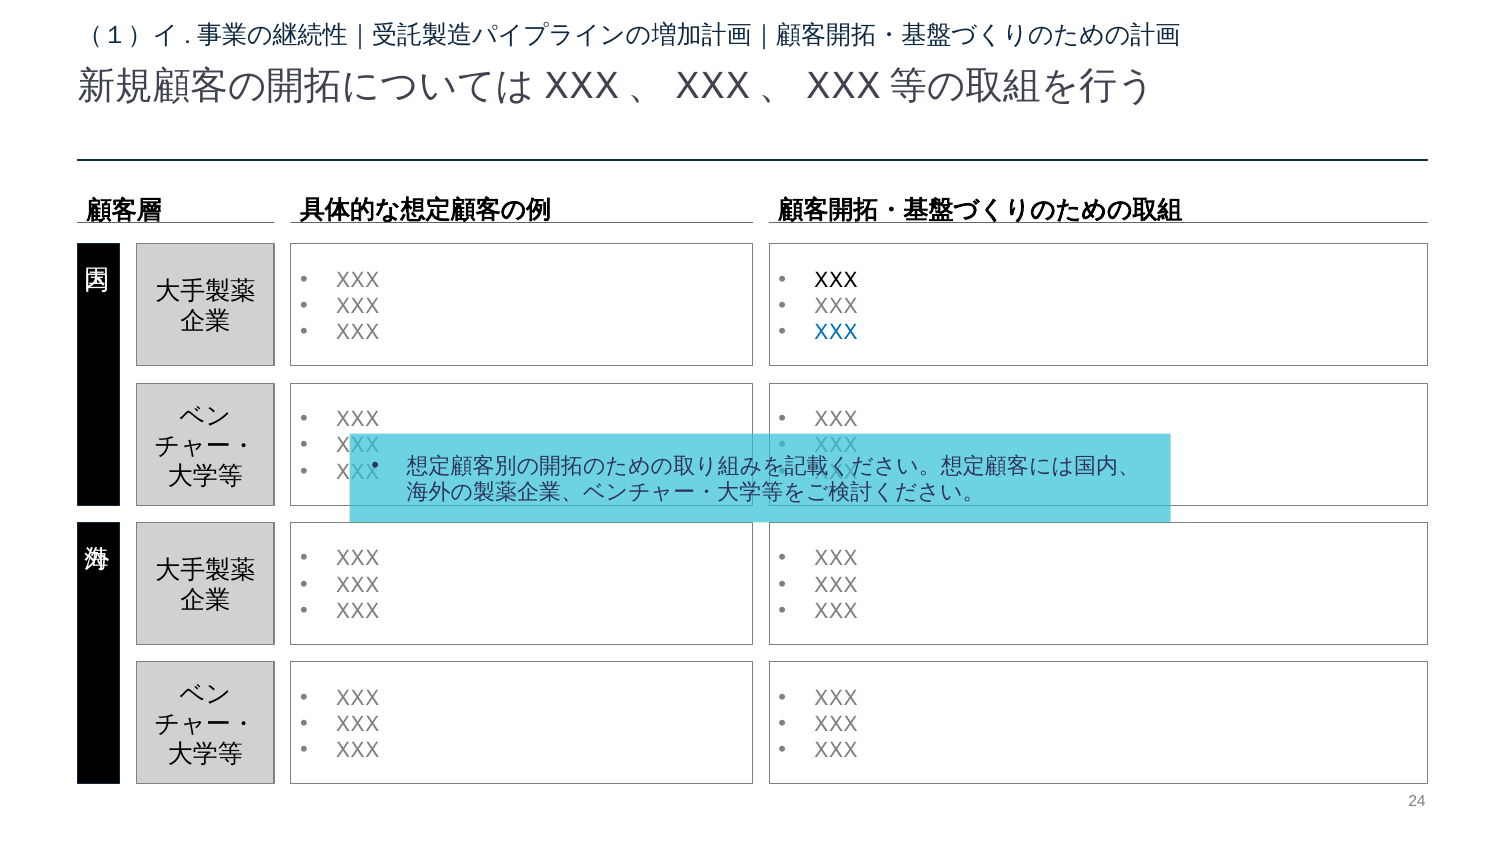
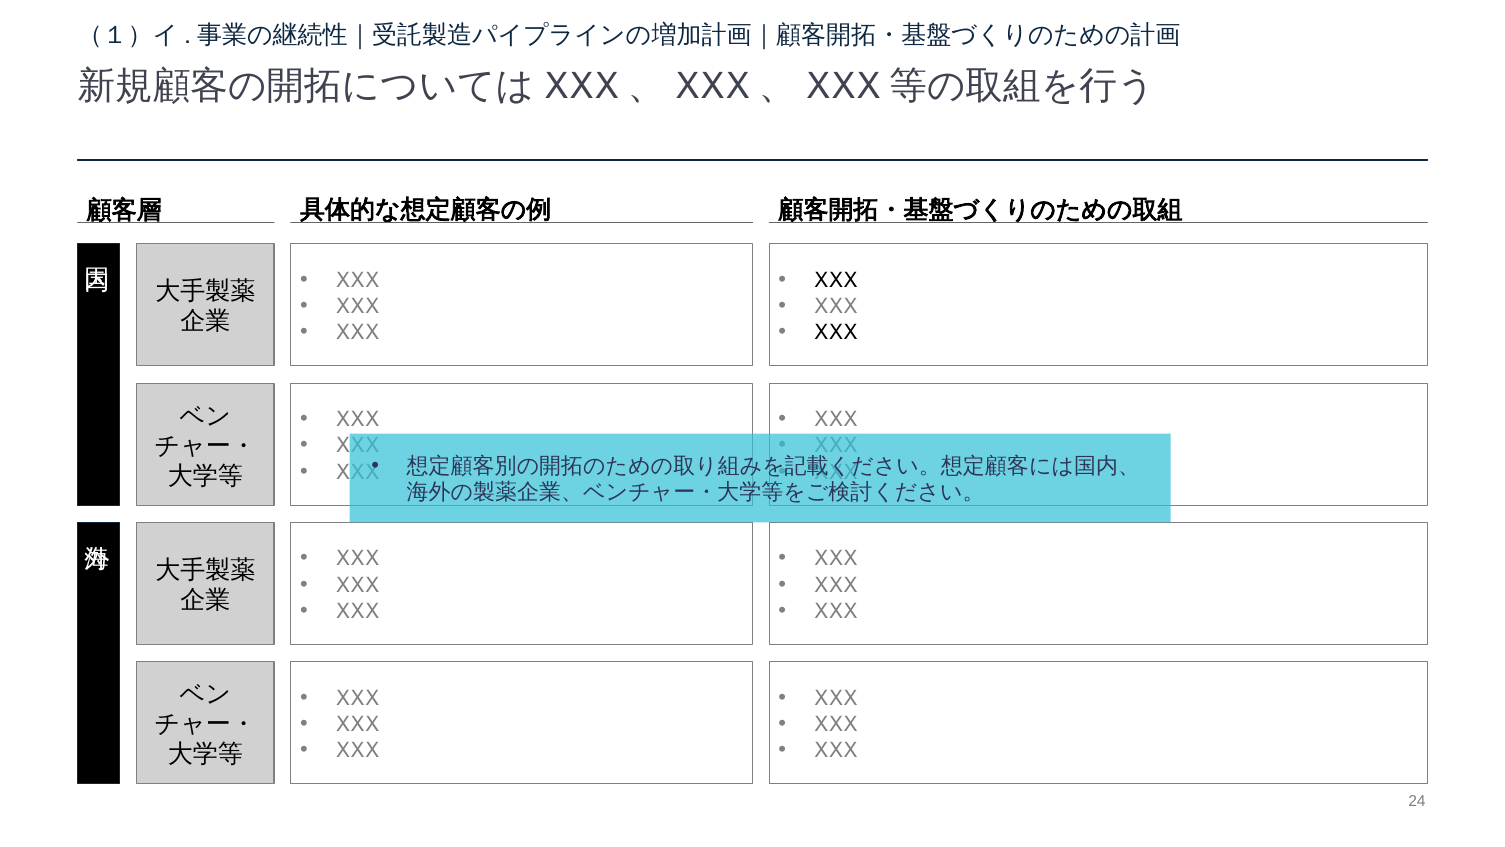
XXX colour: blue -> black (836, 332)
